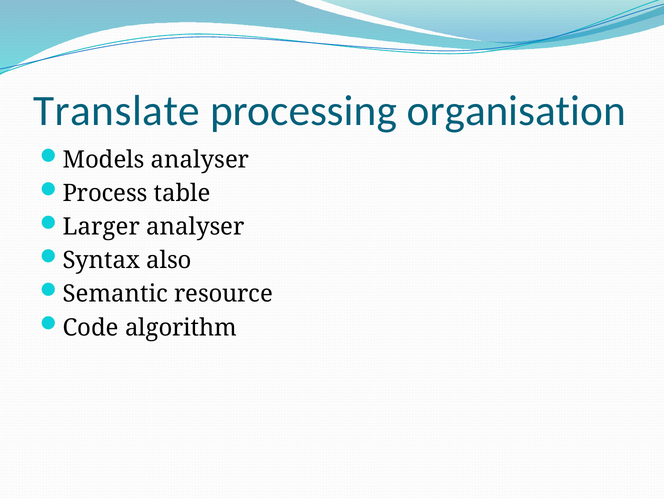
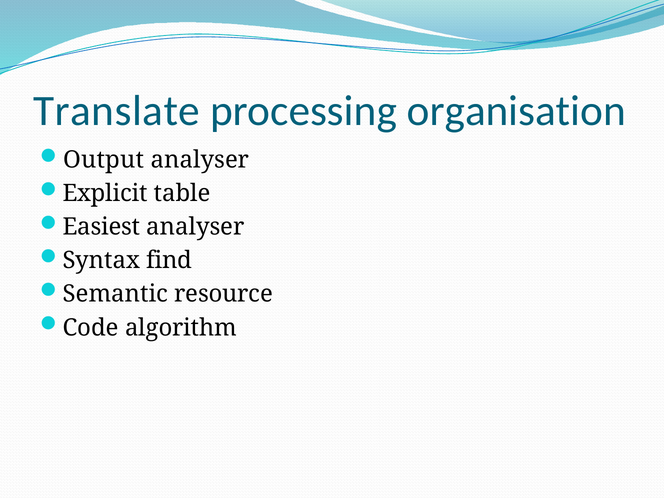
Models: Models -> Output (104, 160)
Process: Process -> Explicit (105, 193)
Larger: Larger -> Easiest (101, 227)
also: also -> find (169, 261)
